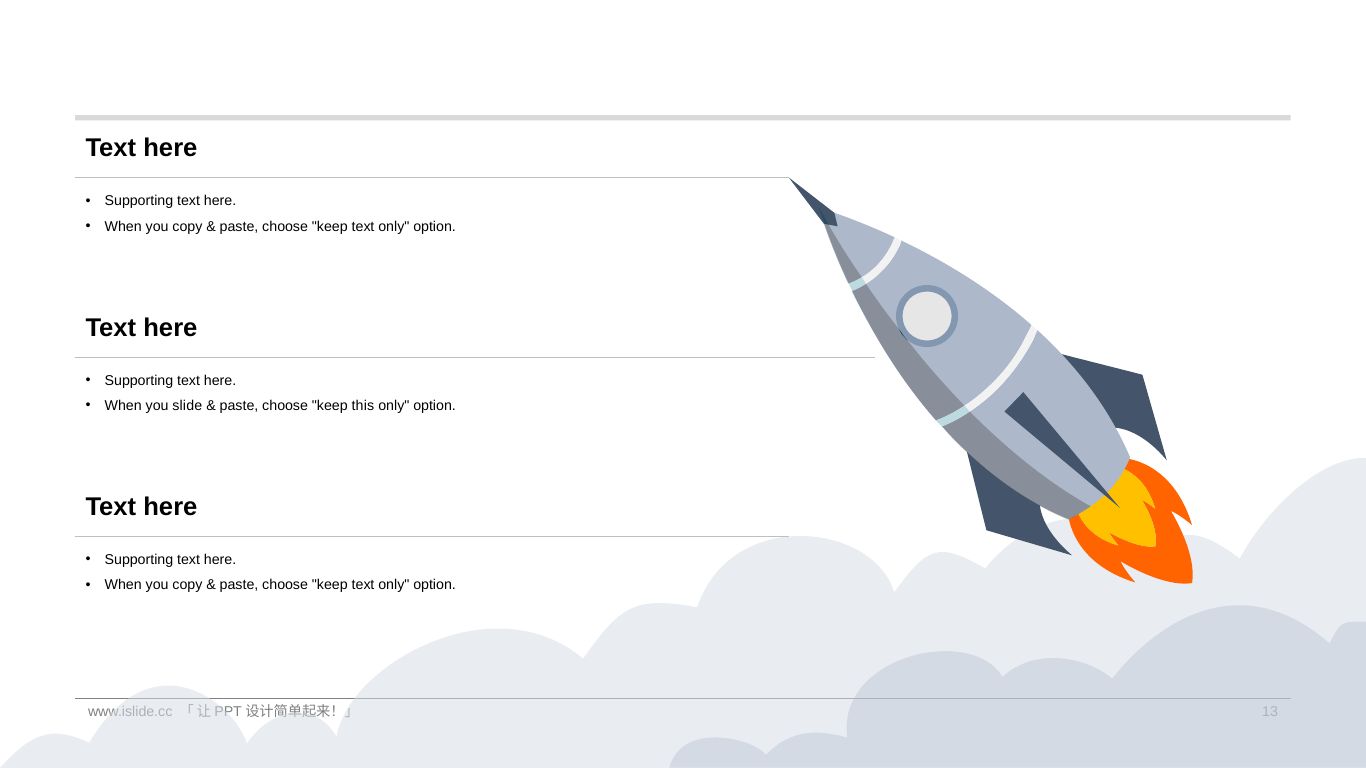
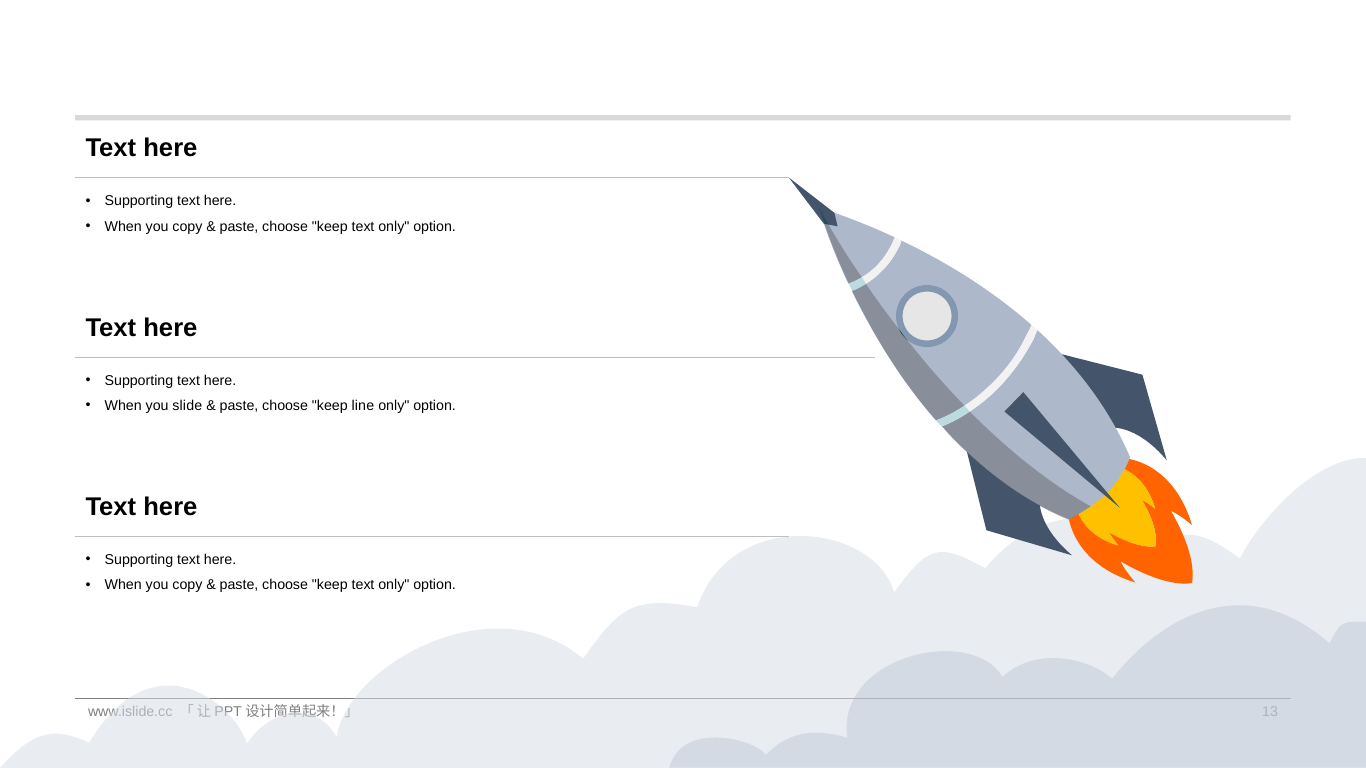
this: this -> line (363, 406)
